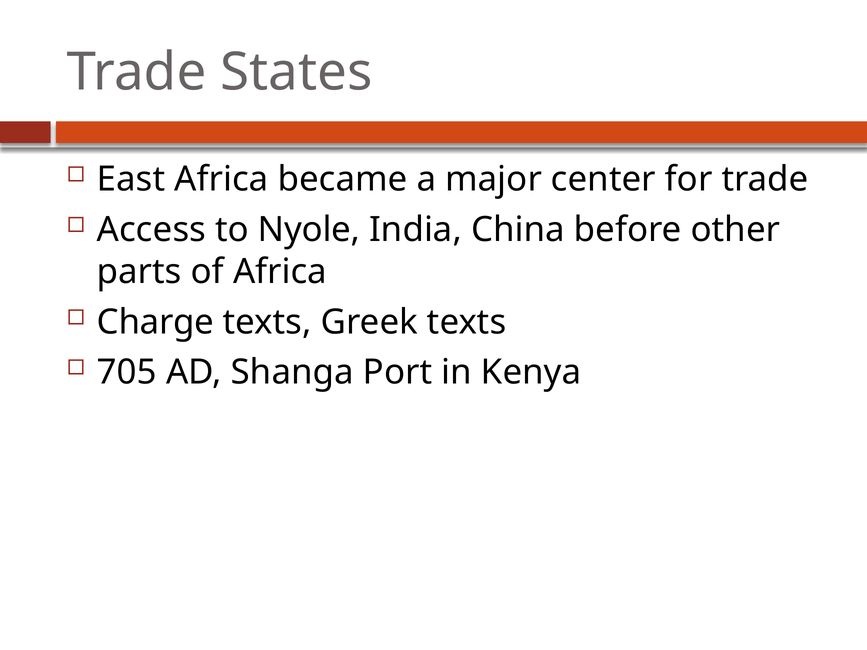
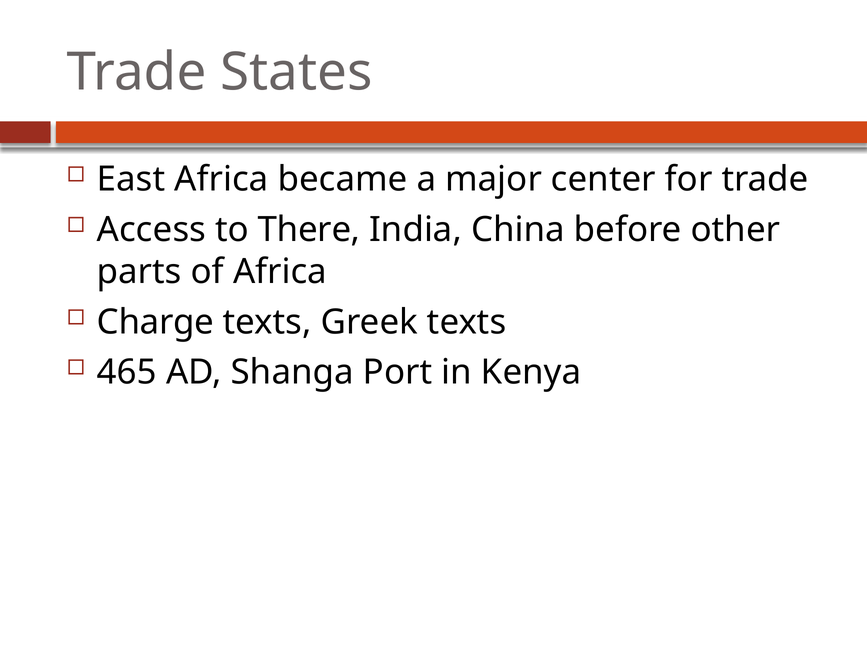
Nyole: Nyole -> There (309, 230)
705: 705 -> 465 (127, 373)
